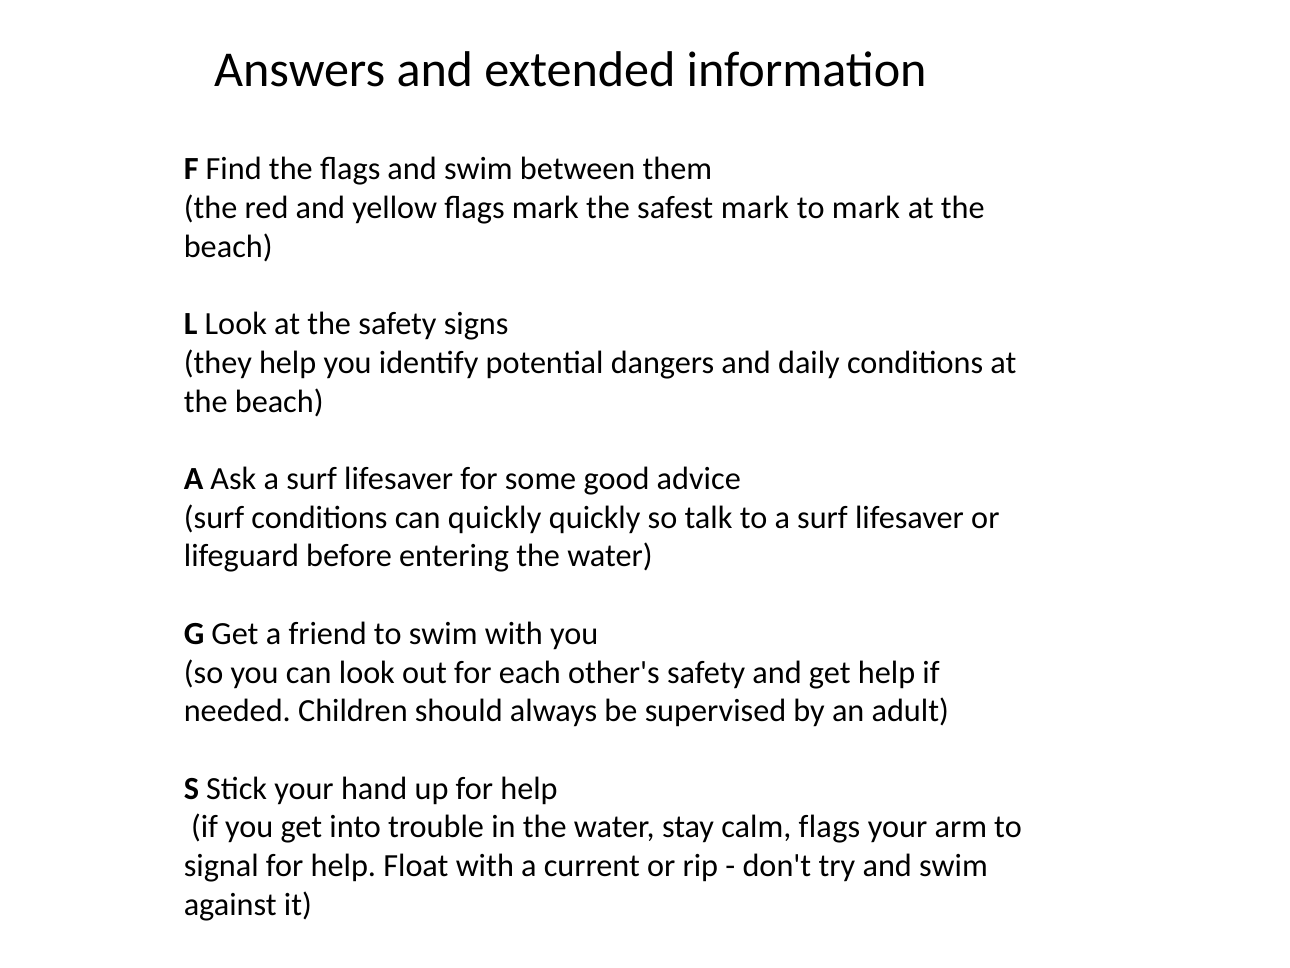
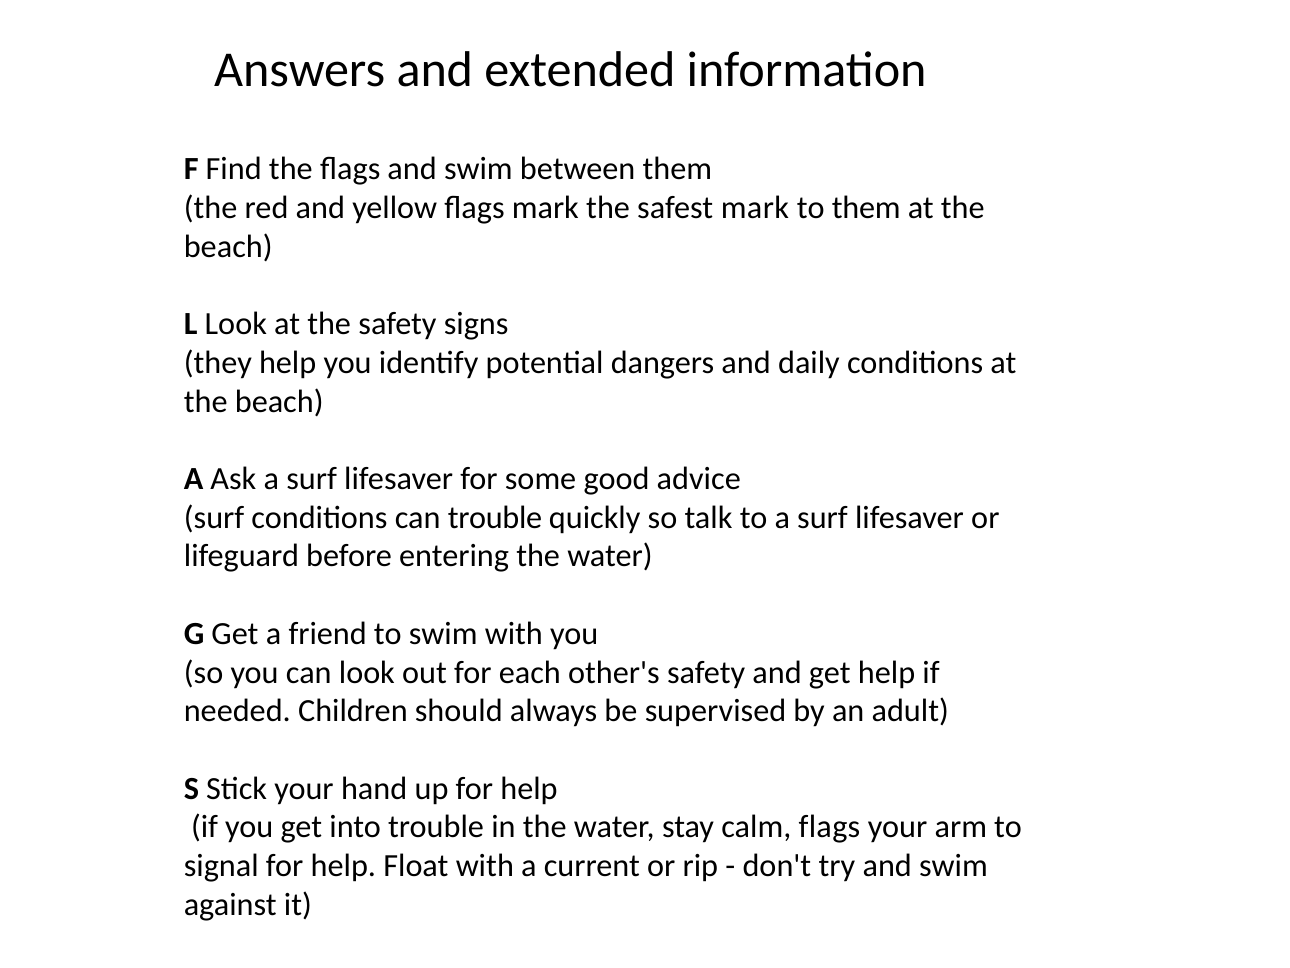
to mark: mark -> them (866, 208)
can quickly: quickly -> trouble (495, 517)
